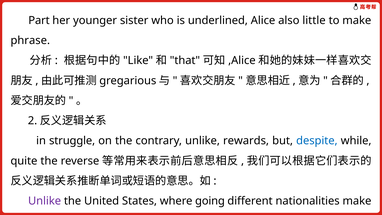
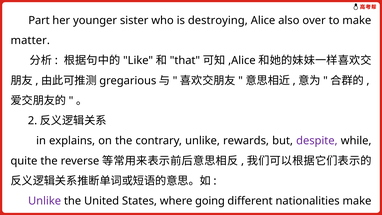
underlined: underlined -> destroying (218, 20)
little: little -> over (314, 20)
phrase: phrase -> matter (30, 40)
struggle: struggle -> explains (72, 141)
despite colour: blue -> purple (317, 141)
